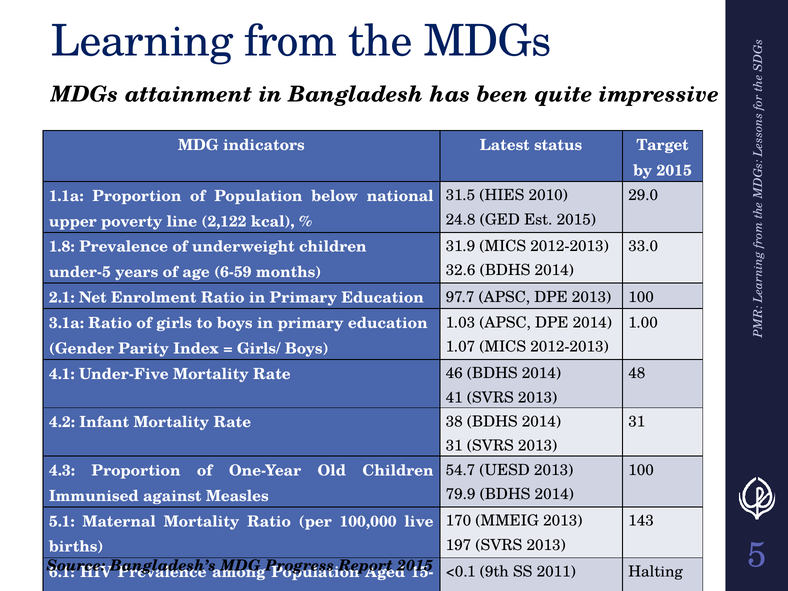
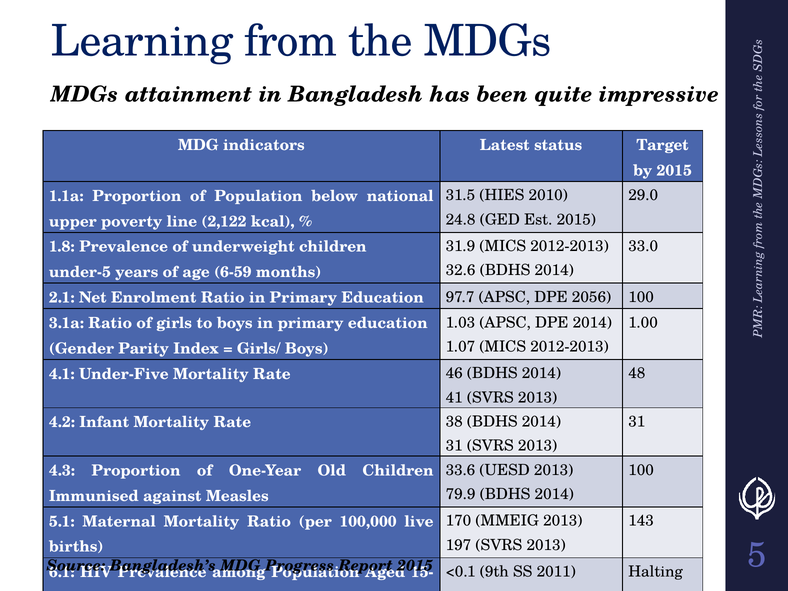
DPE 2013: 2013 -> 2056 (592, 297)
54.7: 54.7 -> 33.6 (460, 470)
